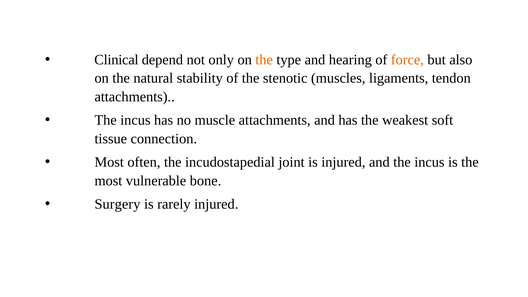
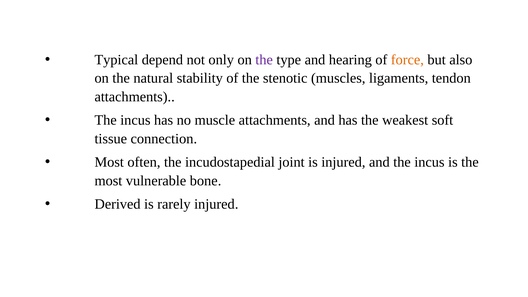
Clinical: Clinical -> Typical (116, 60)
the colour: orange -> purple (264, 60)
Surgery: Surgery -> Derived (118, 204)
